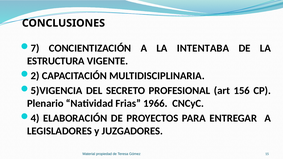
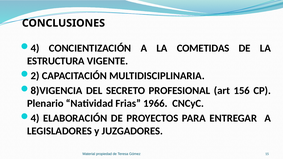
7: 7 -> 4 (35, 48)
INTENTABA: INTENTABA -> COMETIDAS (203, 48)
5)VIGENCIA: 5)VIGENCIA -> 8)VIGENCIA (57, 91)
